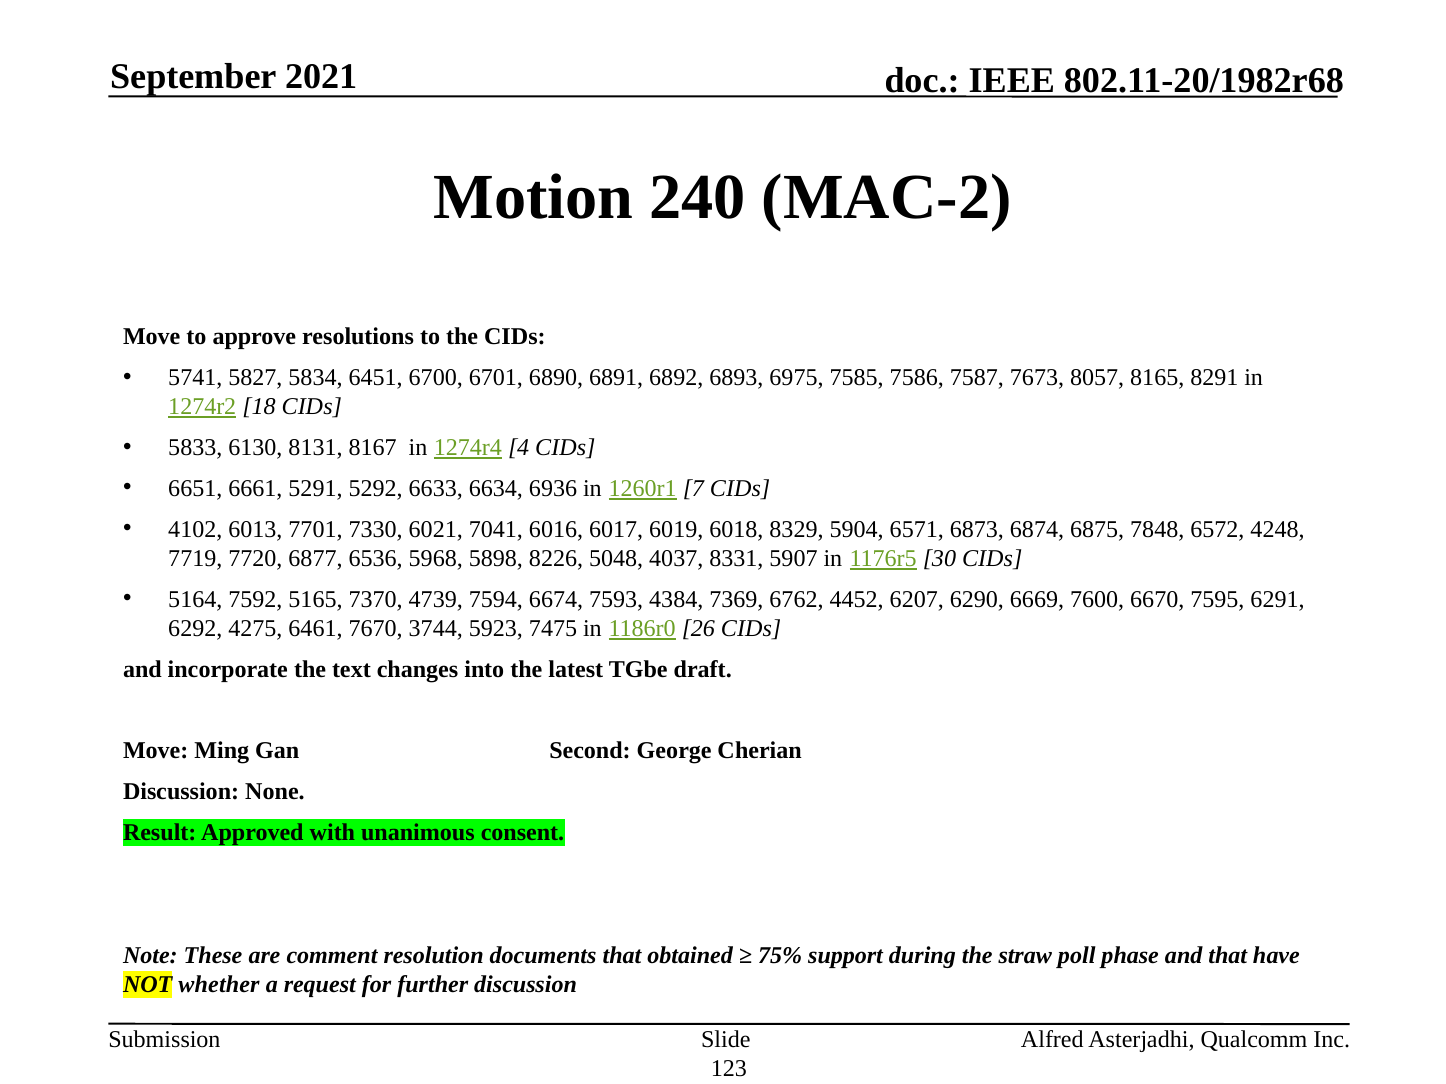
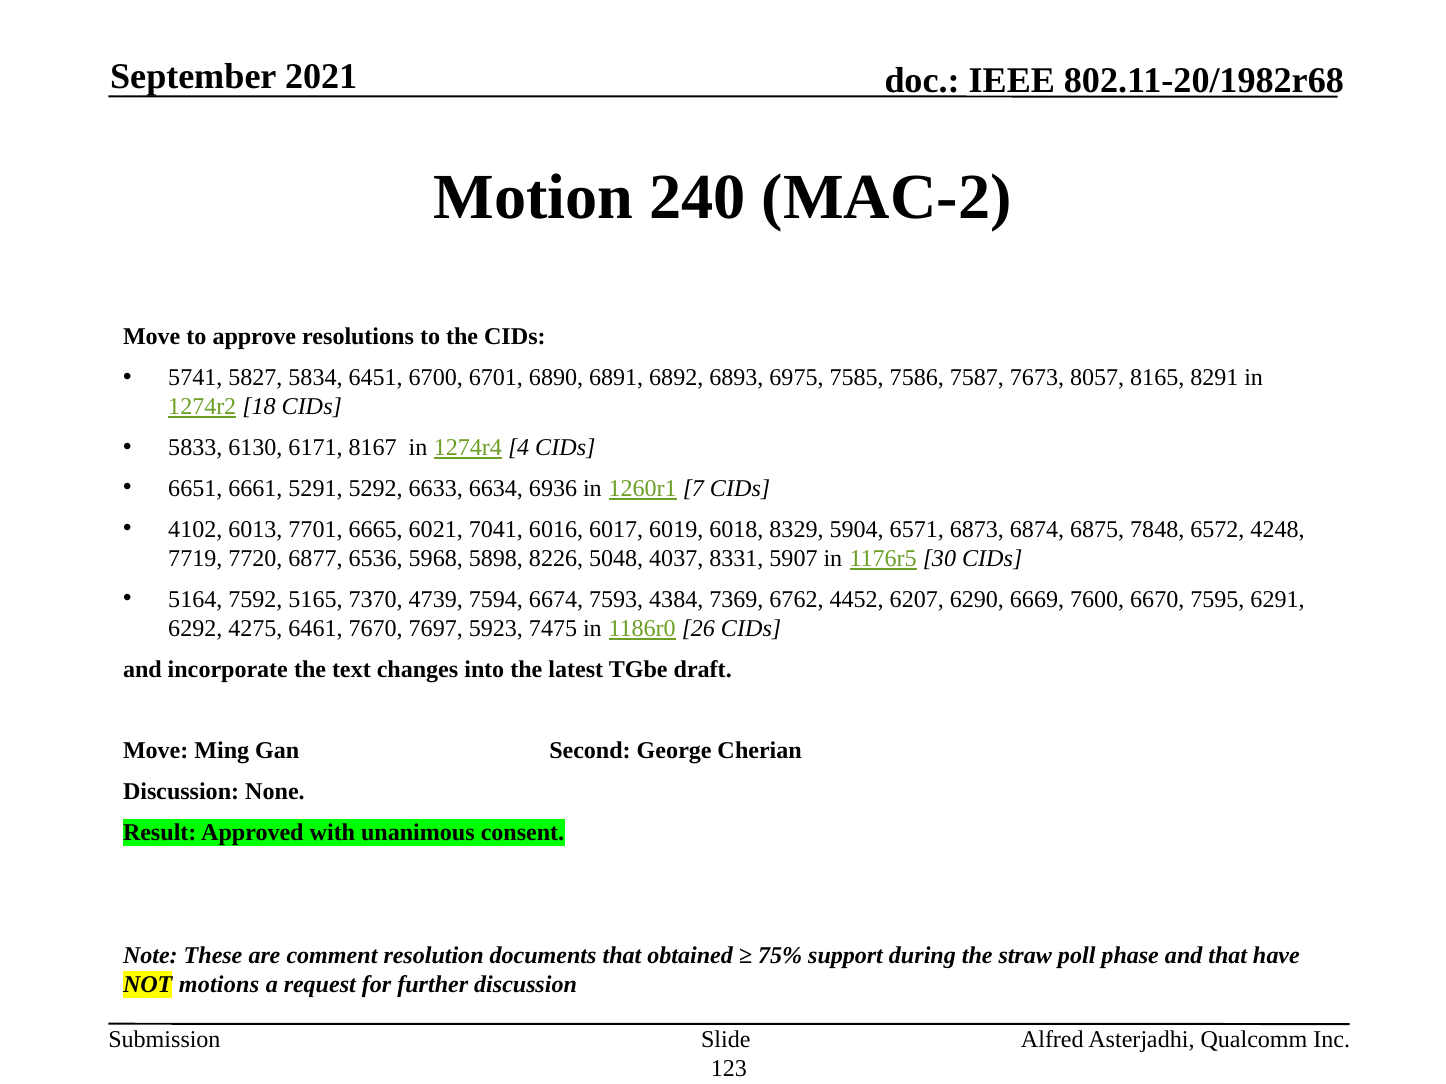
8131: 8131 -> 6171 (316, 448)
7330: 7330 -> 6665 (376, 530)
3744: 3744 -> 7697 (436, 628)
whether: whether -> motions (219, 985)
